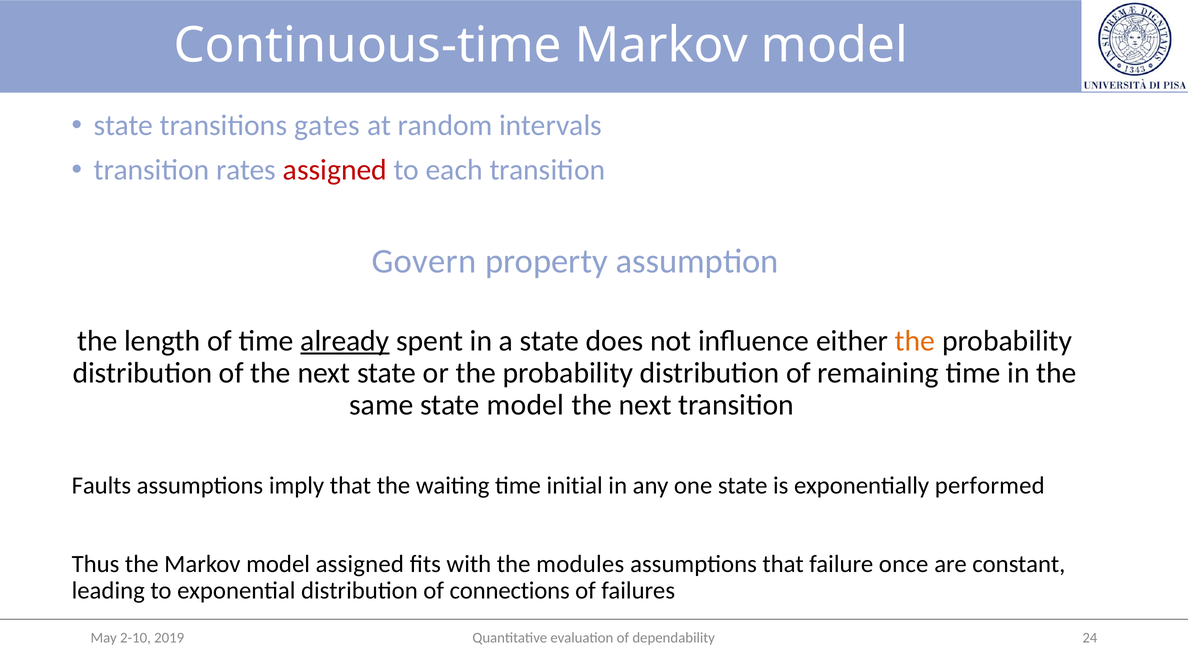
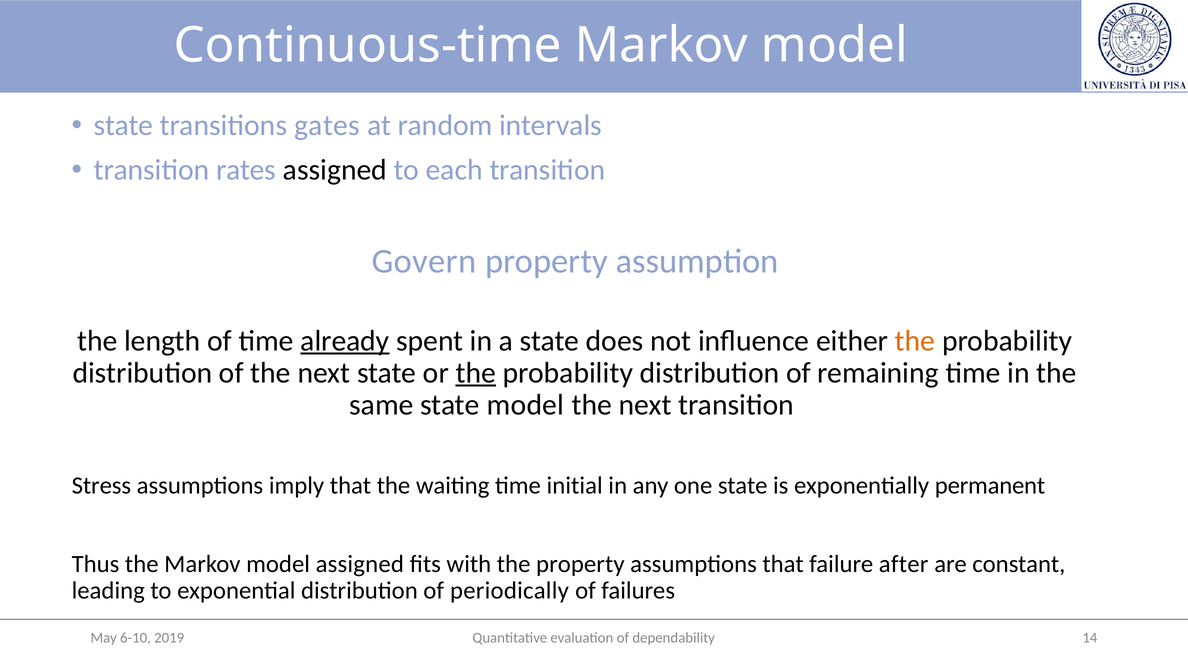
assigned colour: red -> black (335, 170)
the underline: none -> present (476, 373)
Faults: Faults -> Stress (101, 486)
performed: performed -> permanent (990, 486)
the modules: modules -> property (580, 564)
once: once -> after (904, 564)
connections: connections -> periodically (509, 591)
24: 24 -> 14 (1090, 638)
2-10: 2-10 -> 6-10 (135, 638)
